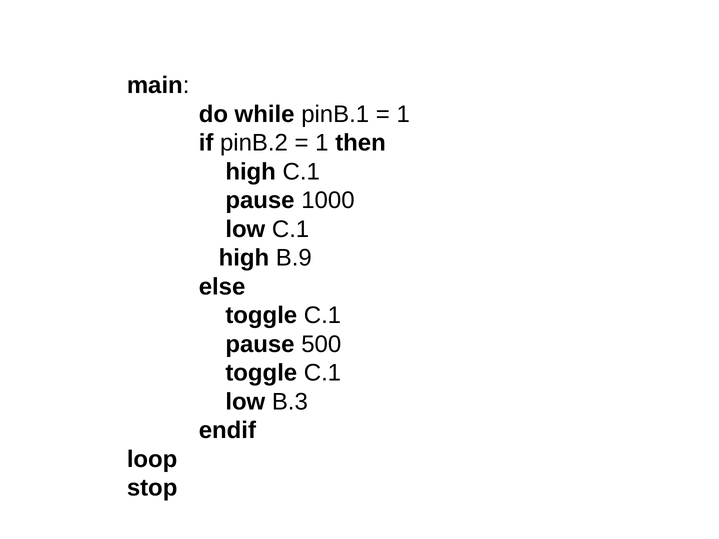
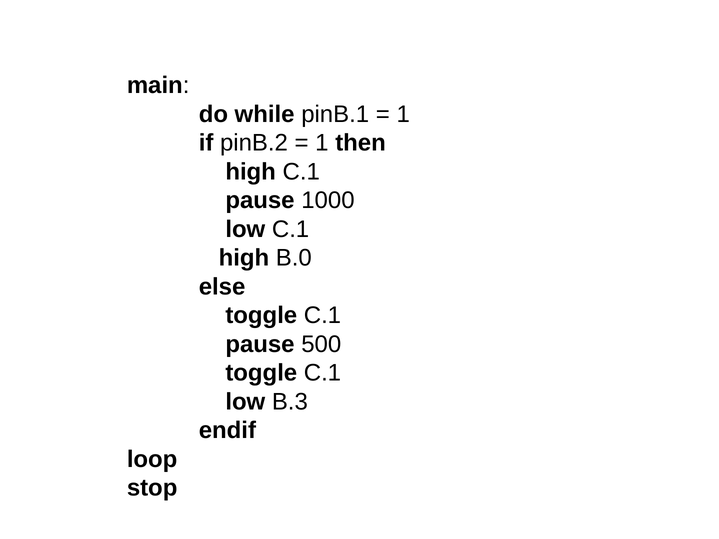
B.9: B.9 -> B.0 (294, 258)
